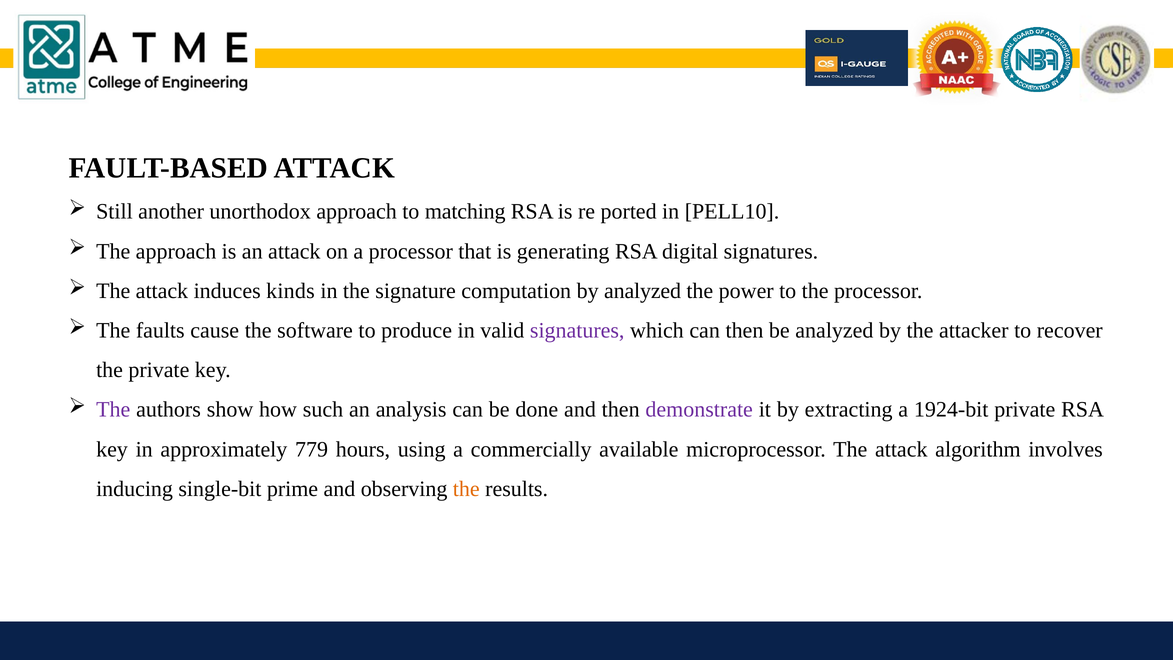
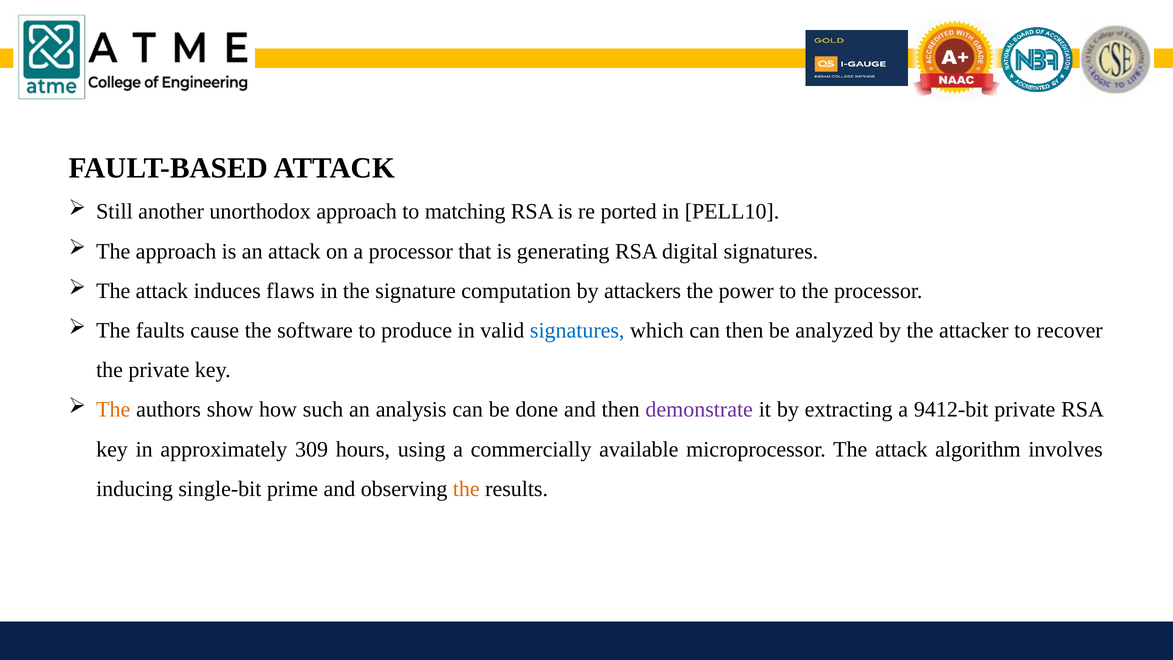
kinds: kinds -> flaws (290, 291)
by analyzed: analyzed -> attackers (643, 291)
signatures colour: purple -> blue (577, 330)
The colour: purple -> orange (113, 410)
1924-bit: 1924-bit -> 9412-bit (951, 410)
779: 779 -> 309 (312, 449)
